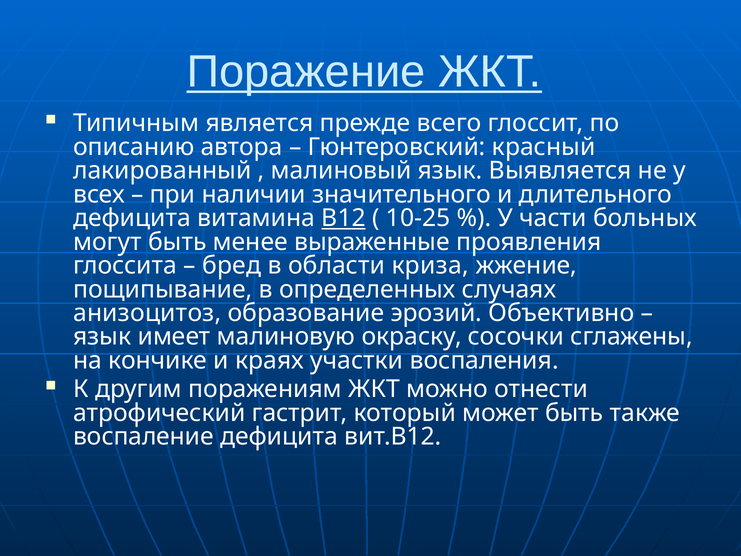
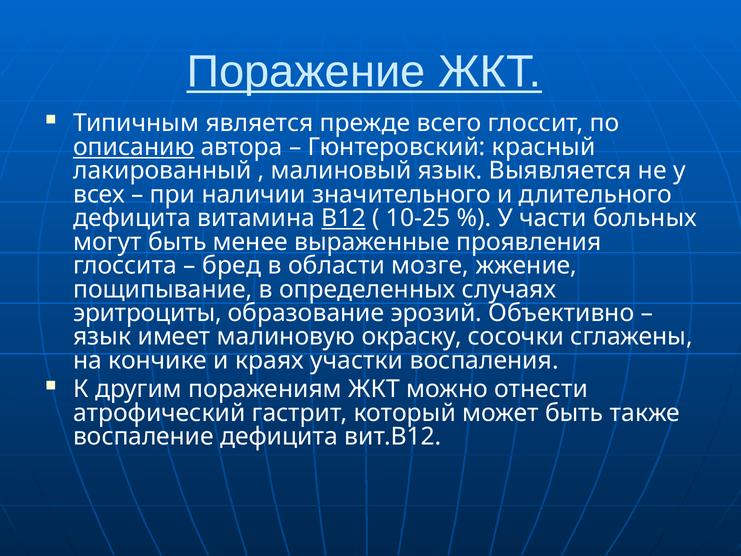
описанию underline: none -> present (134, 147)
криза: криза -> мозге (430, 266)
анизоцитоз: анизоцитоз -> эритроциты (147, 313)
